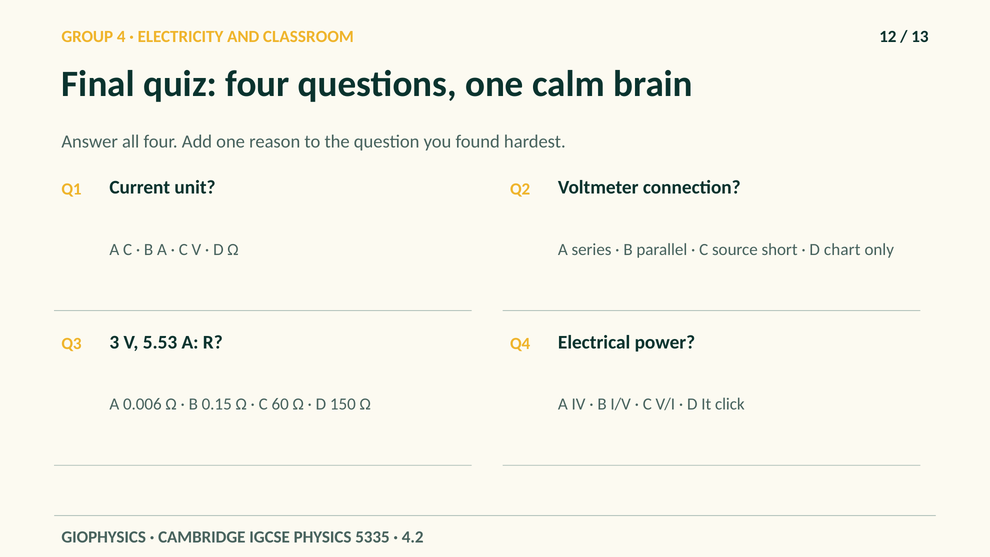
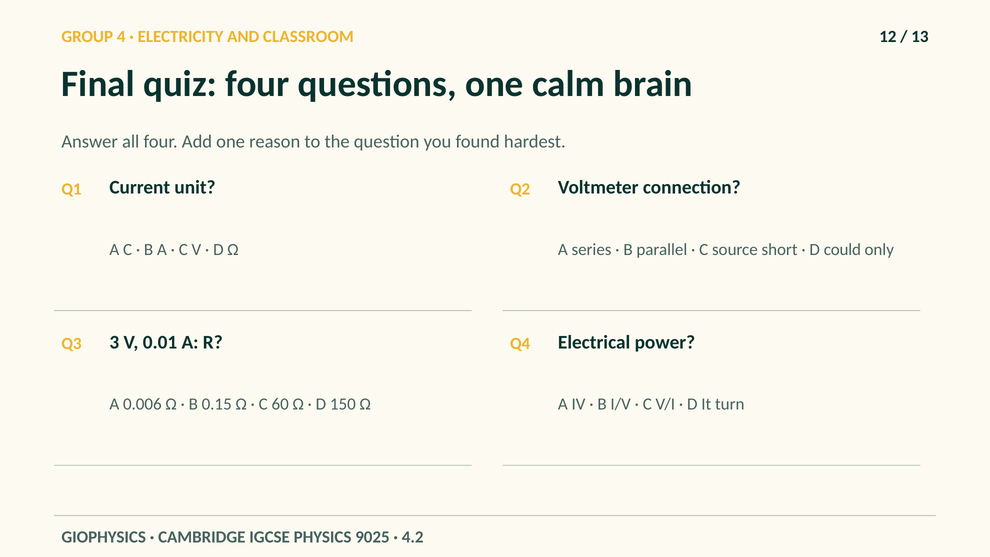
chart: chart -> could (842, 249)
5.53: 5.53 -> 0.01 (160, 342)
click: click -> turn (730, 404)
5335: 5335 -> 9025 (372, 537)
